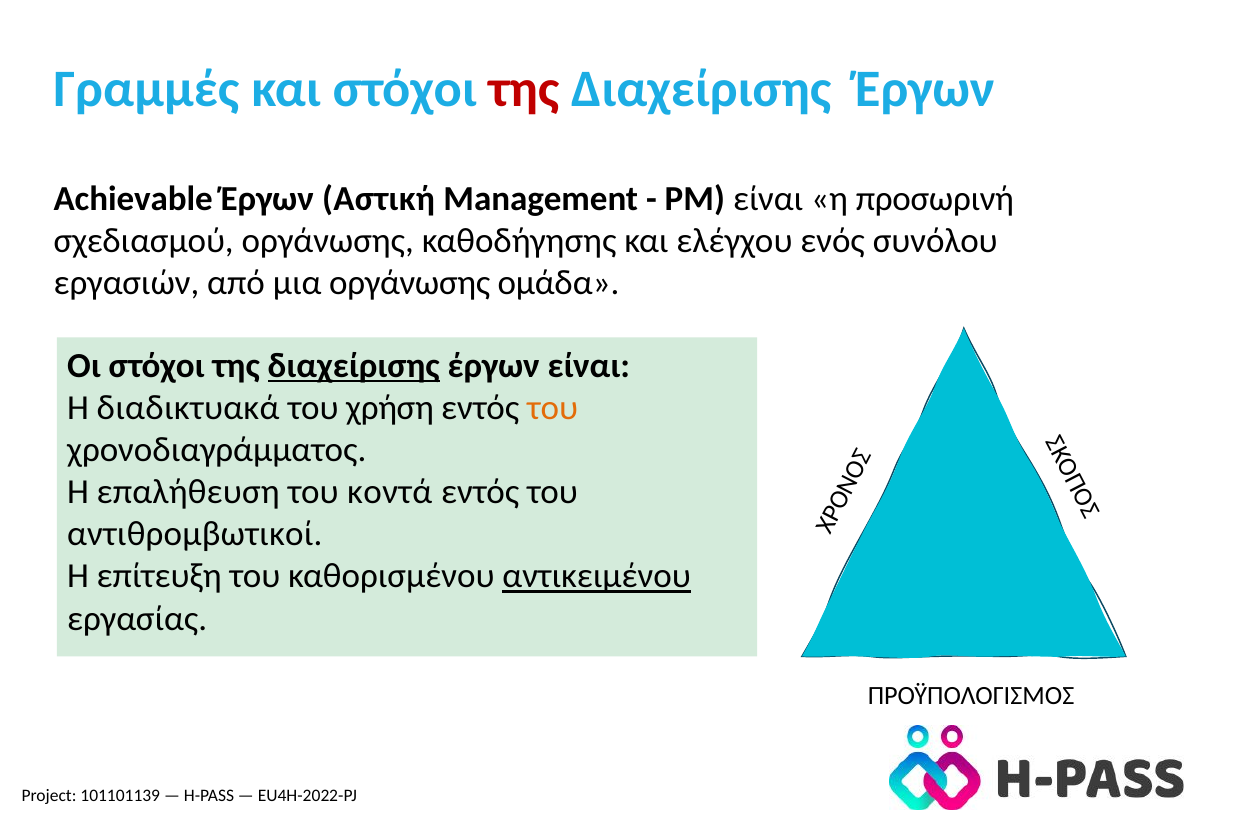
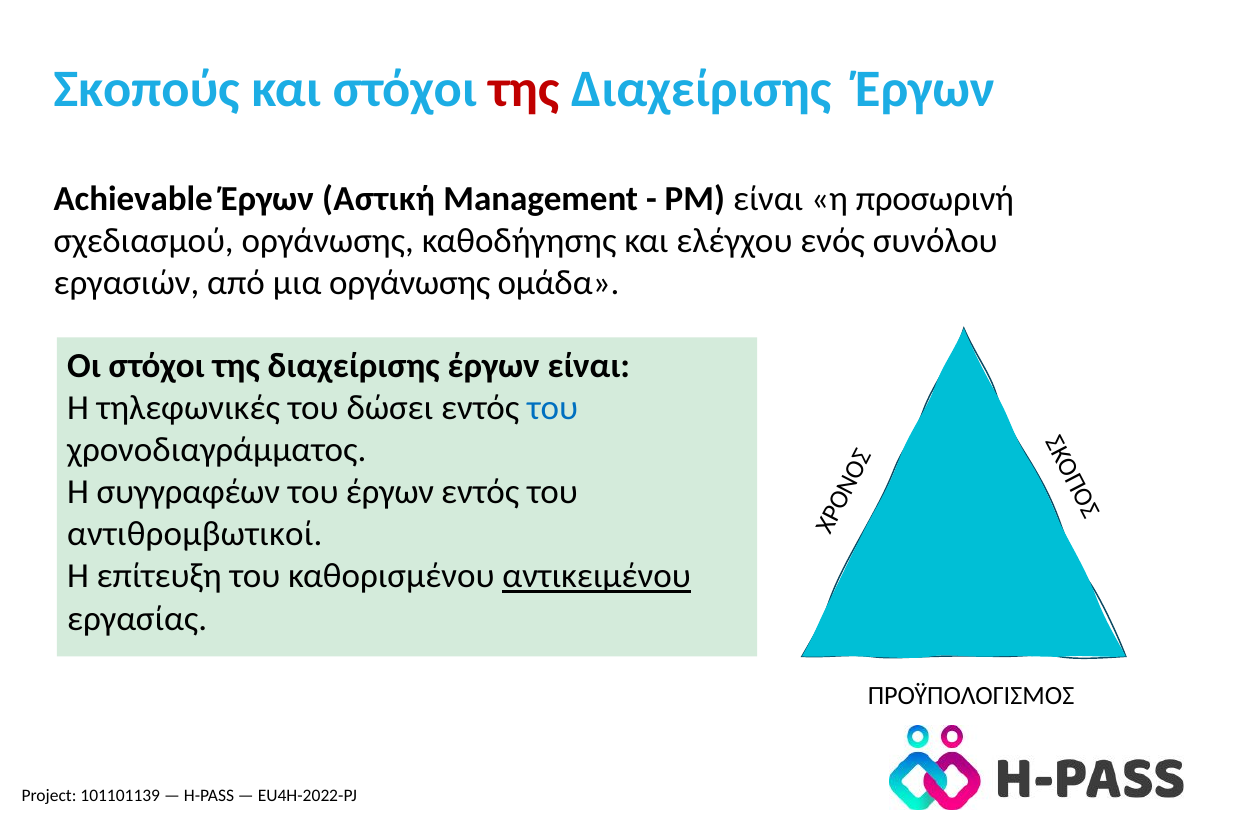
Γραμμές: Γραμμές -> Σκοπούς (147, 89)
διαχείρισης underline: present -> none (354, 366)
διαδικτυακά: διαδικτυακά -> τηλεφωνικές (188, 408)
χρήση: χρήση -> δώσει (390, 408)
του colour: orange -> blue (553, 408)
επαλήθευση: επαλήθευση -> συγγραφέων (188, 492)
του κοντά: κοντά -> έργων (390, 492)
